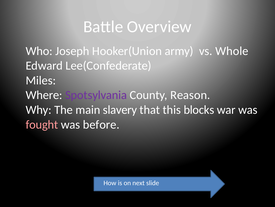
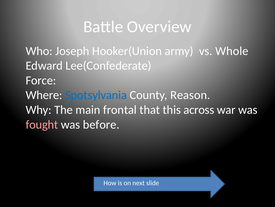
Miles: Miles -> Force (41, 80)
Spotsylvania colour: purple -> blue (96, 95)
slavery: slavery -> frontal (120, 109)
blocks: blocks -> across (199, 109)
